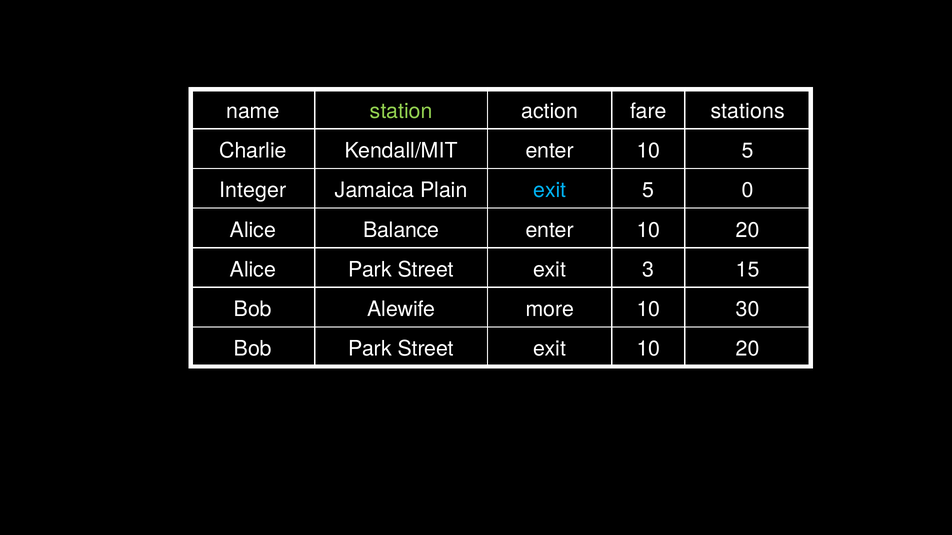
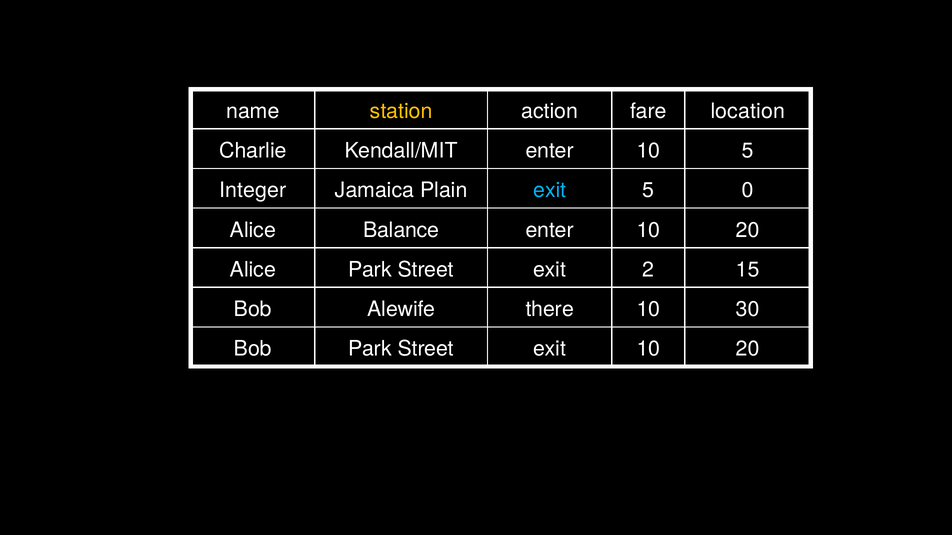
station colour: light green -> yellow (401, 111)
stations: stations -> location (748, 111)
3: 3 -> 2 (648, 270)
more: more -> there (550, 310)
